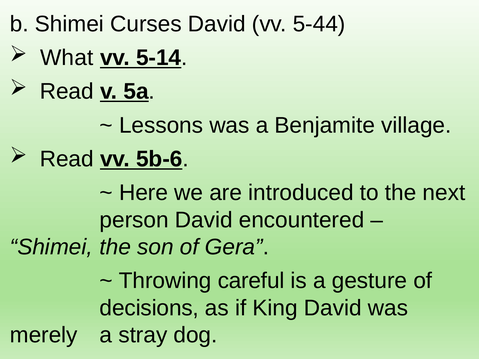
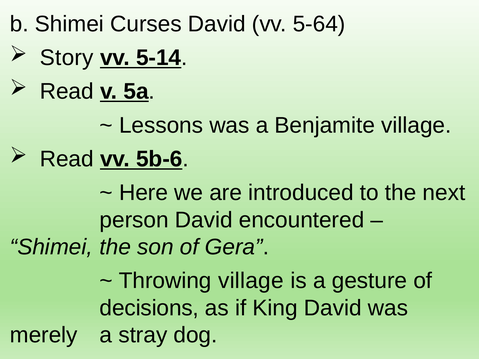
5-44: 5-44 -> 5-64 (319, 24)
What: What -> Story (67, 58)
Throwing careful: careful -> village (251, 281)
